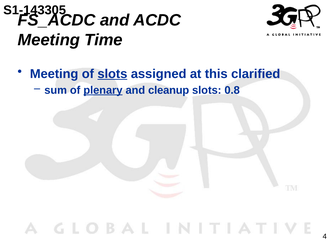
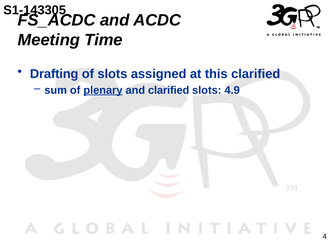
Meeting: Meeting -> Drafting (54, 74)
slots underline: present -> none (112, 74)
and cleanup: cleanup -> clarified (169, 90)
0.8: 0.8 -> 4.9 (232, 90)
